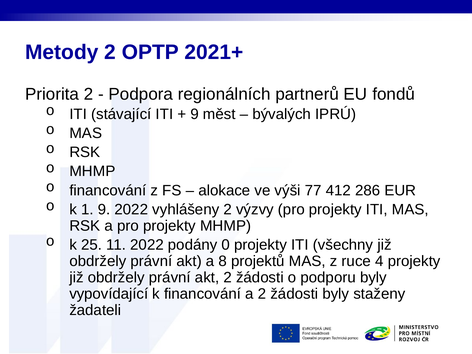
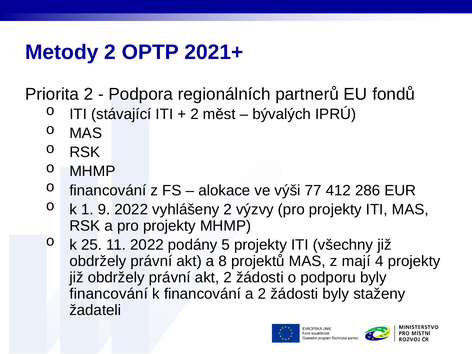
9: 9 -> 2 (195, 114)
0: 0 -> 5 (226, 245)
ruce: ruce -> mají (356, 261)
vypovídající: vypovídající -> financování (109, 294)
